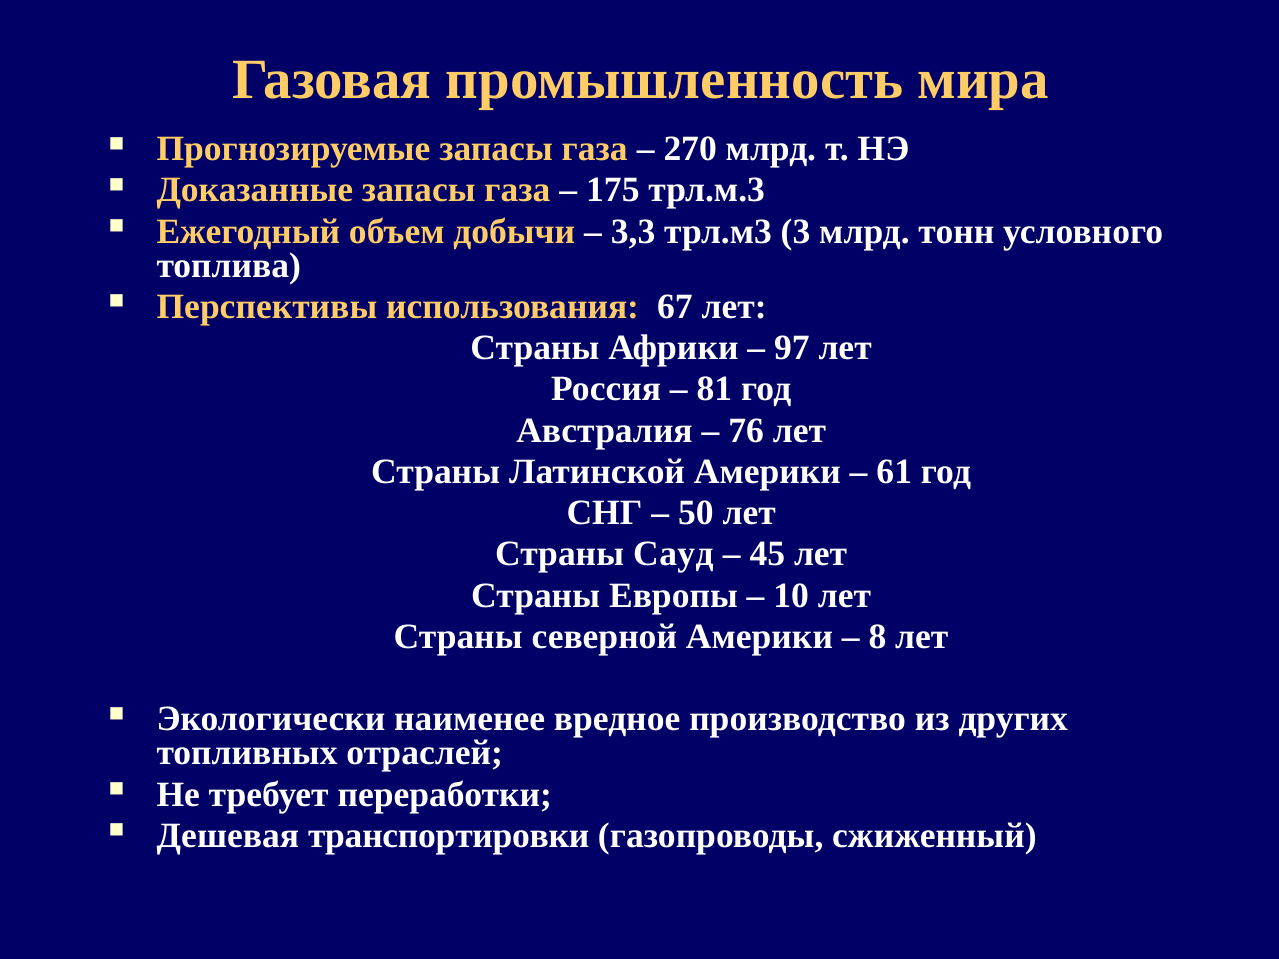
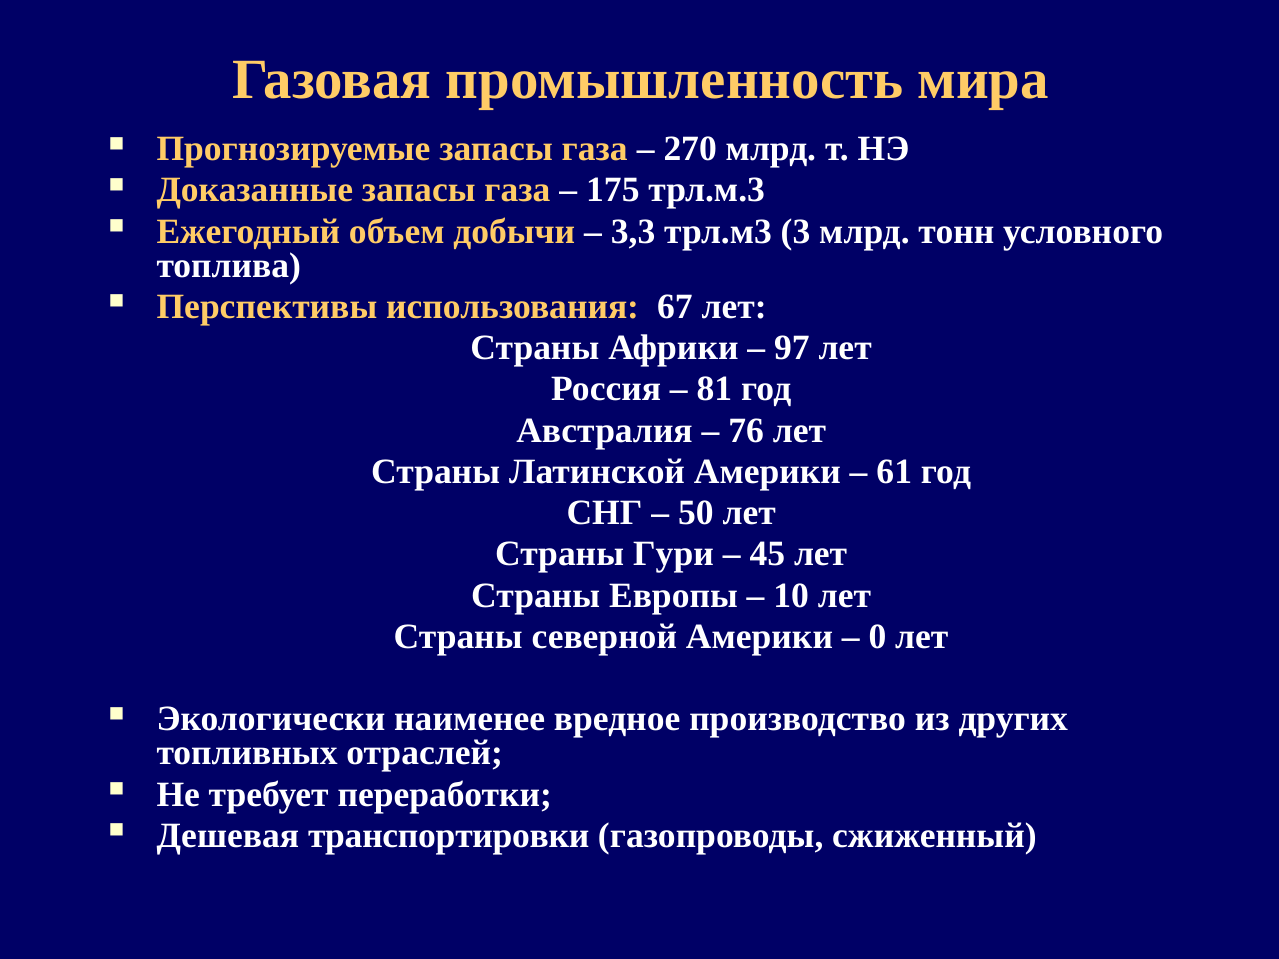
Сауд: Сауд -> Гури (673, 554)
8: 8 -> 0 (877, 637)
